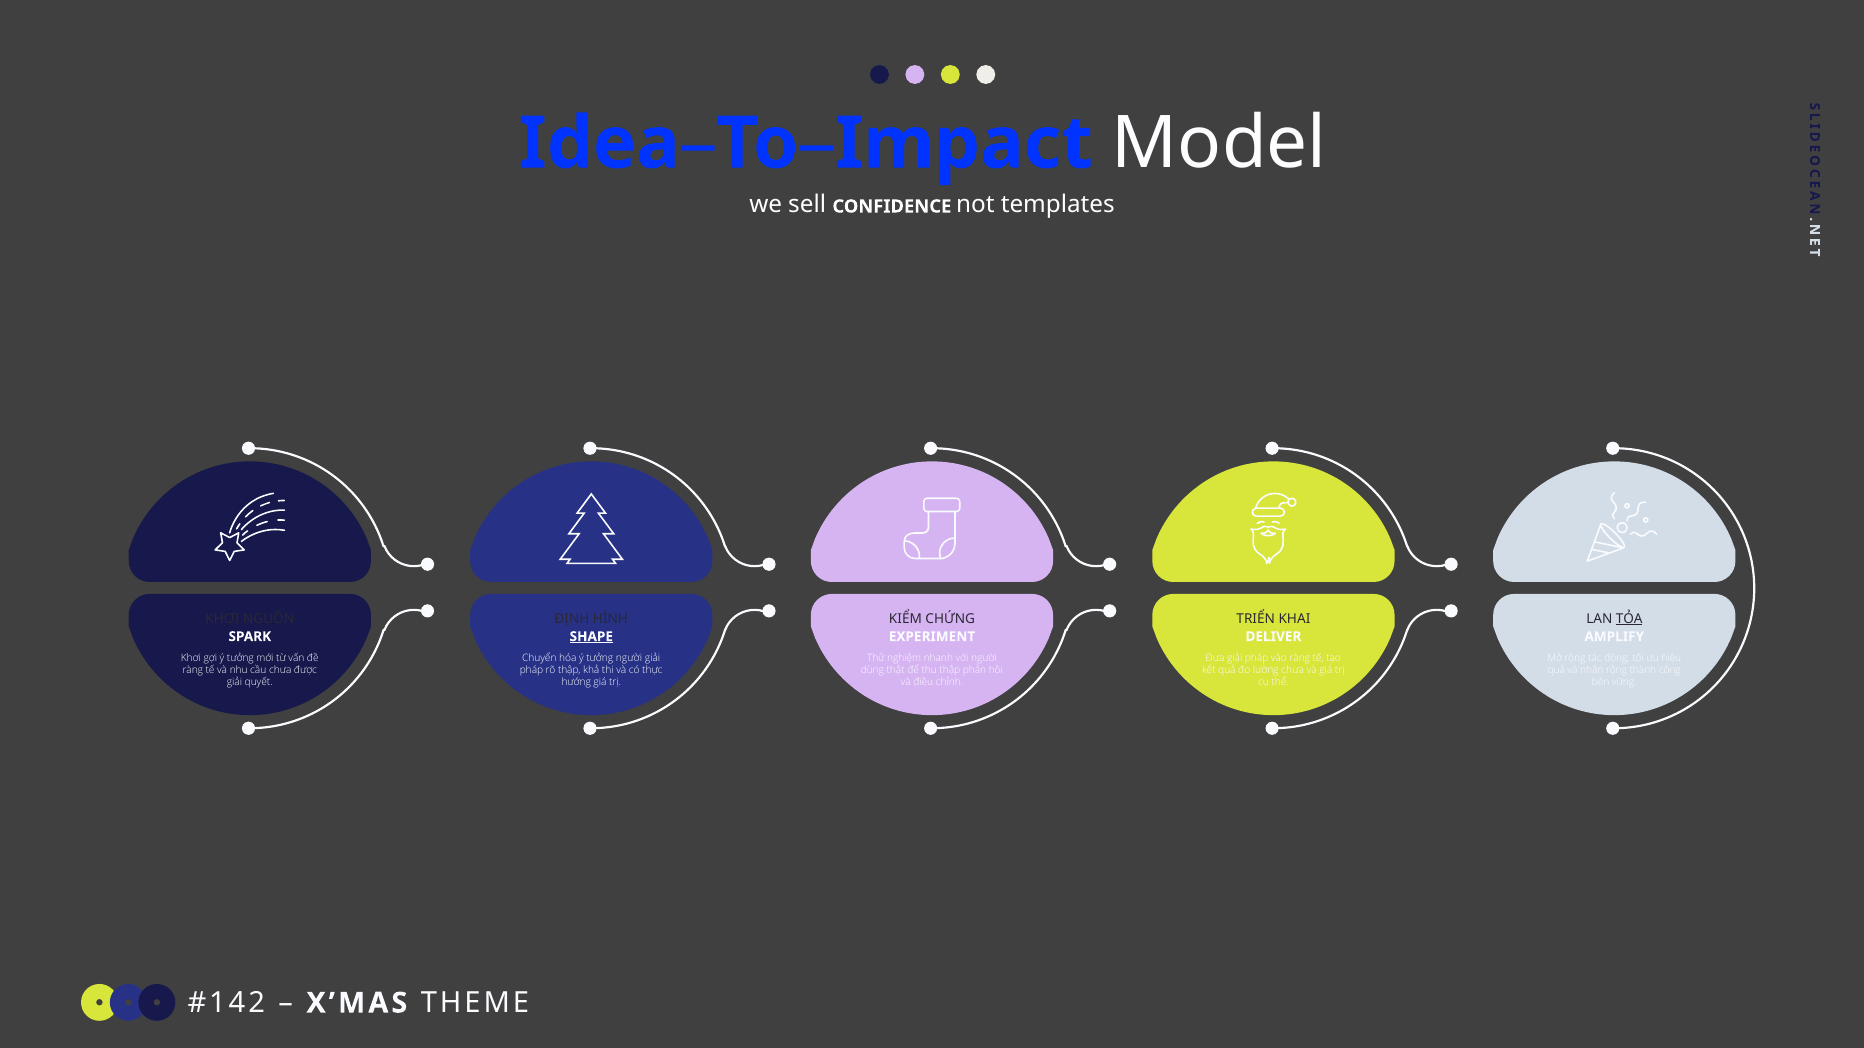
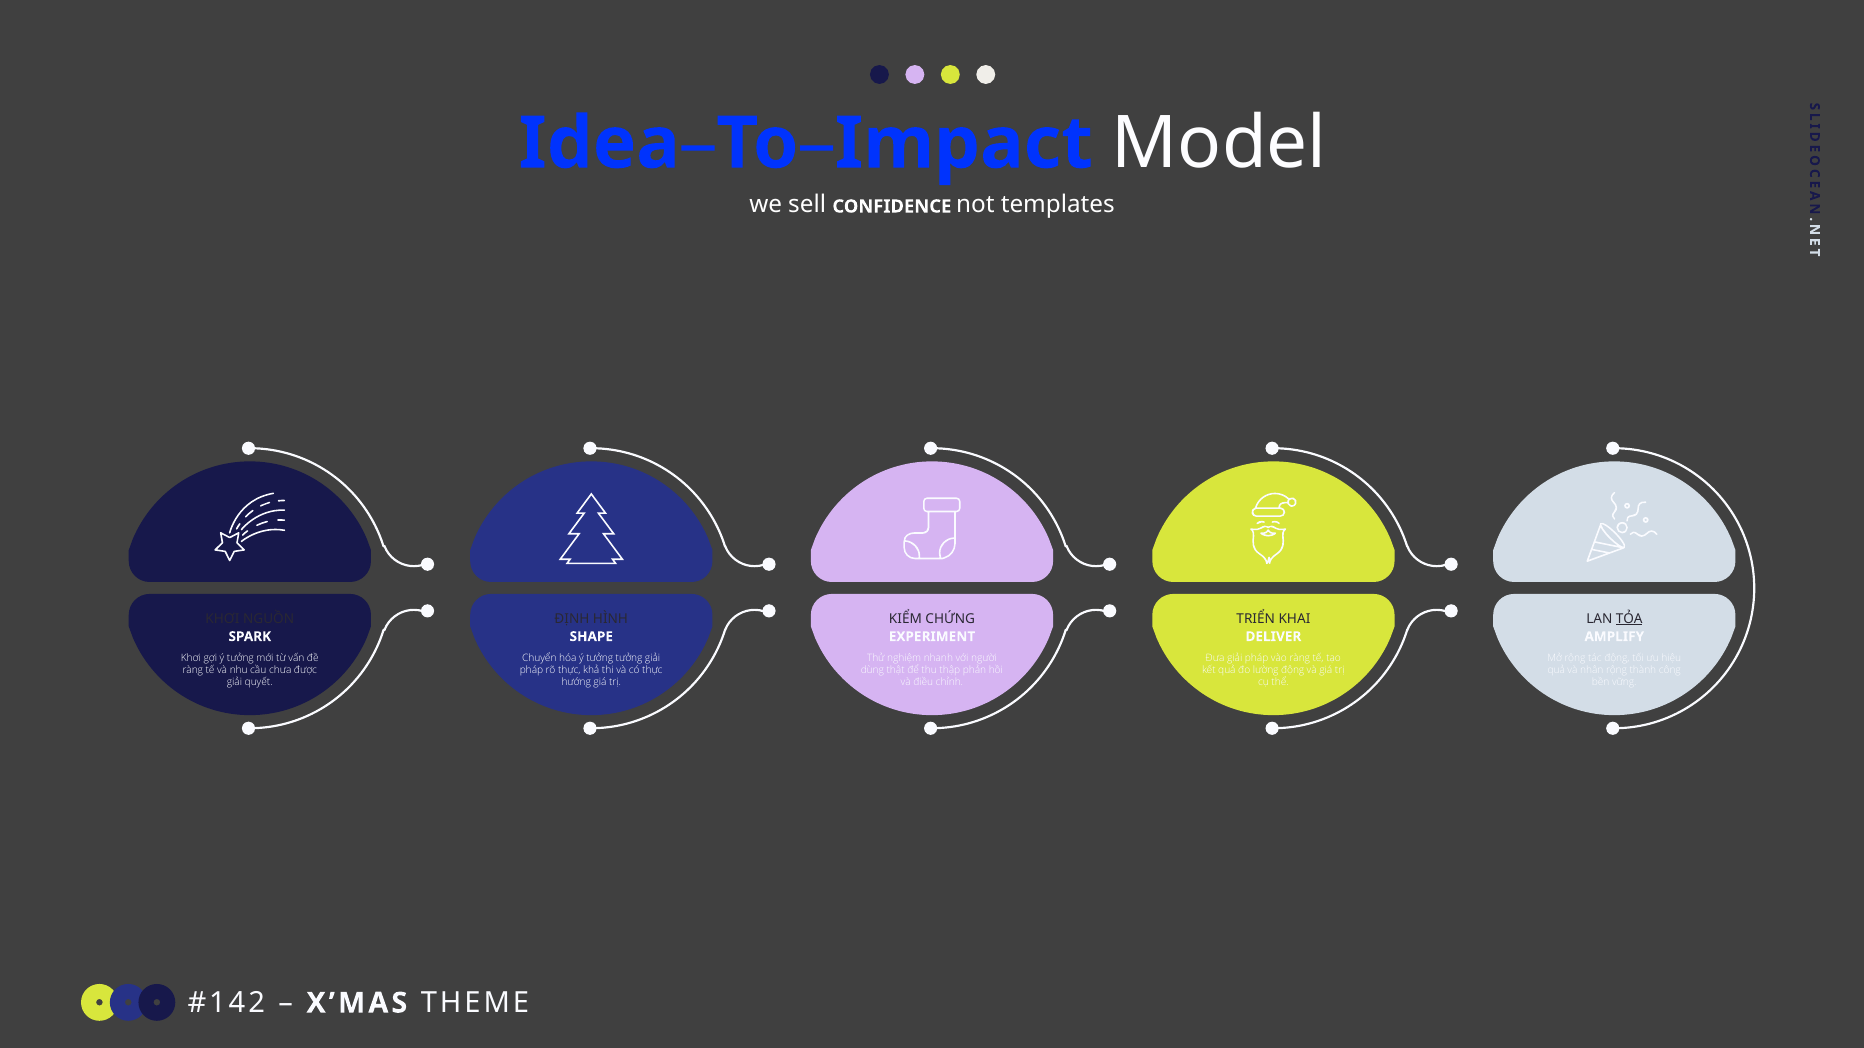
SHAPE underline: present -> none (591, 637)
tưởng người: người -> tưởng (629, 658)
rõ thập: thập -> thực (569, 670)
lường chưa: chưa -> động (1293, 670)
